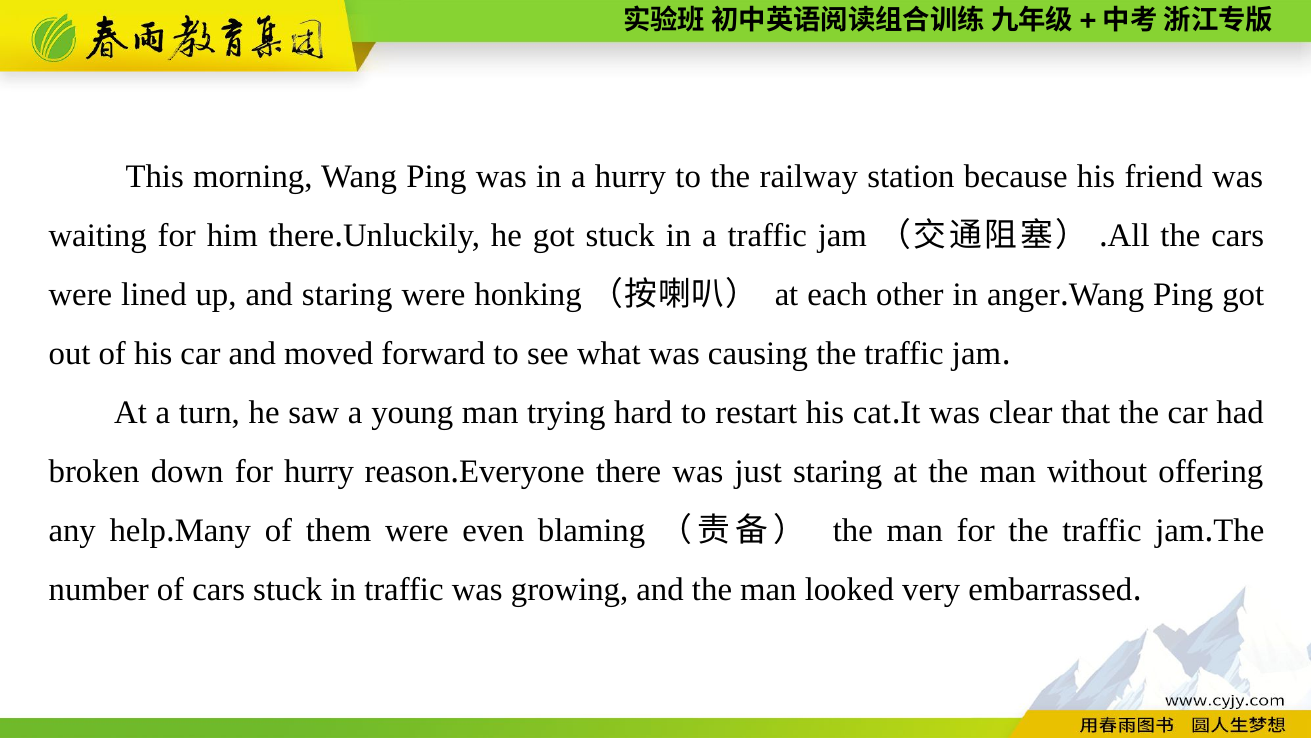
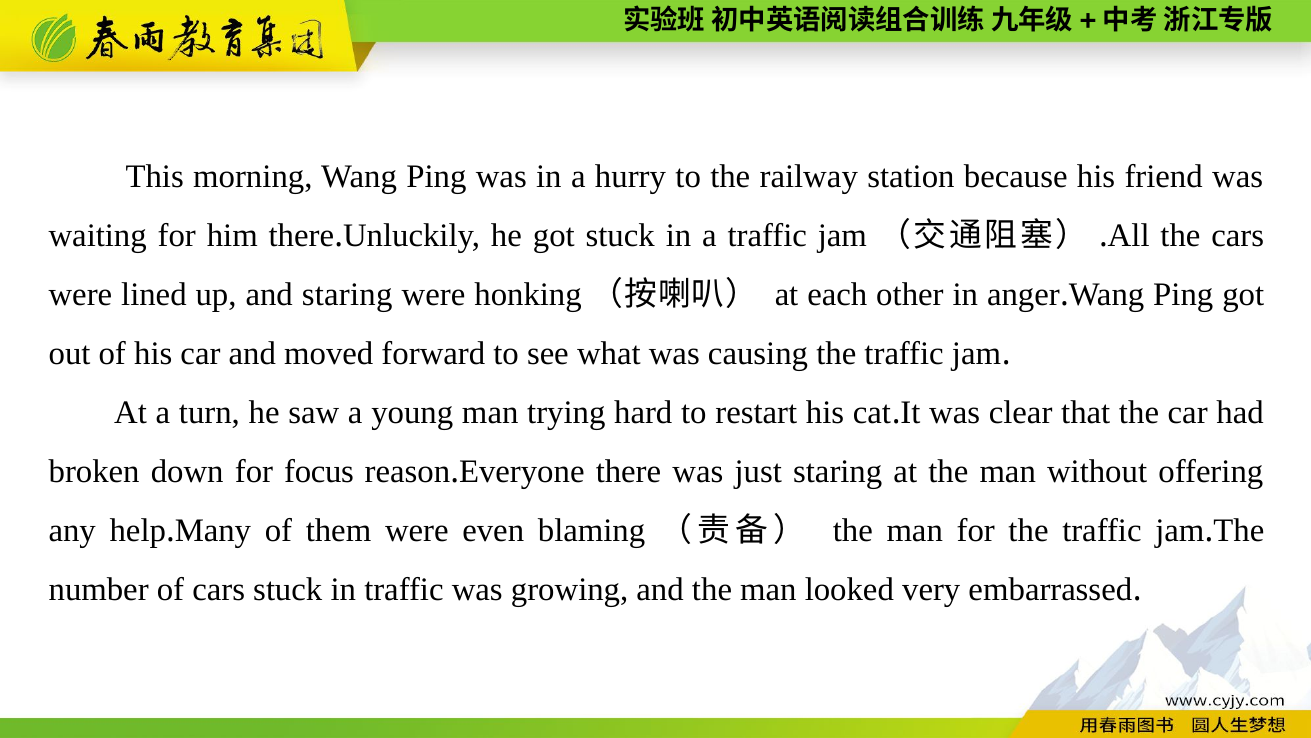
for hurry: hurry -> focus (319, 472)
